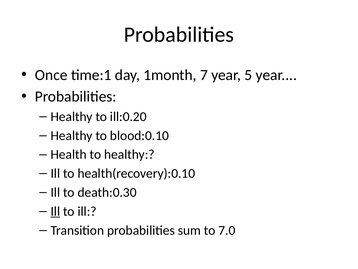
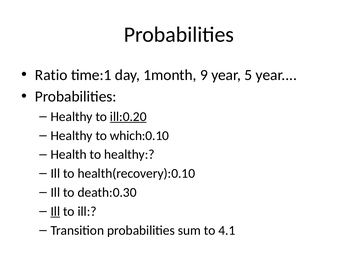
Once: Once -> Ratio (51, 75)
7: 7 -> 9 (204, 75)
ill:0.20 underline: none -> present (128, 116)
blood:0.10: blood:0.10 -> which:0.10 (139, 135)
7.0: 7.0 -> 4.1 (227, 230)
